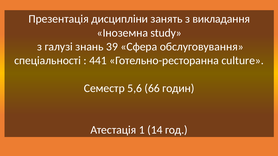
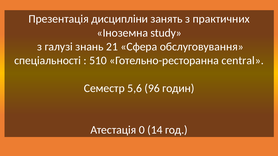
викладання: викладання -> практичних (221, 19)
39: 39 -> 21 (112, 47)
441: 441 -> 510 (98, 61)
culture: culture -> central (243, 61)
66: 66 -> 96 (152, 88)
1: 1 -> 0 (142, 130)
